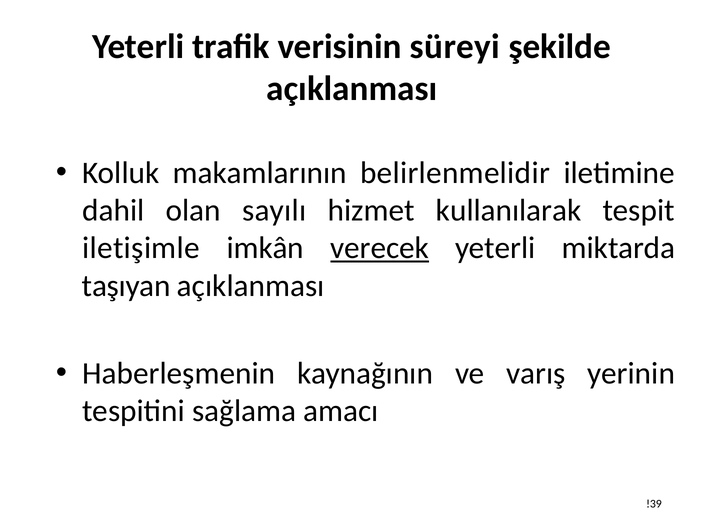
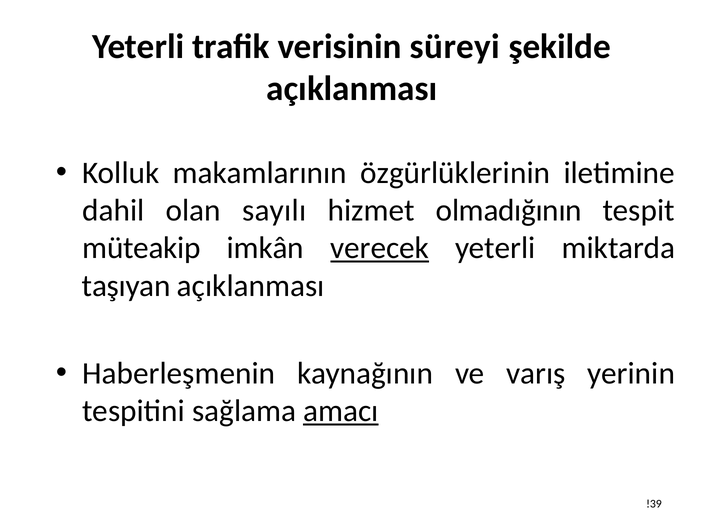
belirlenmelidir: belirlenmelidir -> özgürlüklerinin (455, 173)
kullanılarak: kullanılarak -> olmadığının (509, 211)
iletişimle: iletişimle -> müteakip (141, 248)
amacı underline: none -> present (341, 411)
